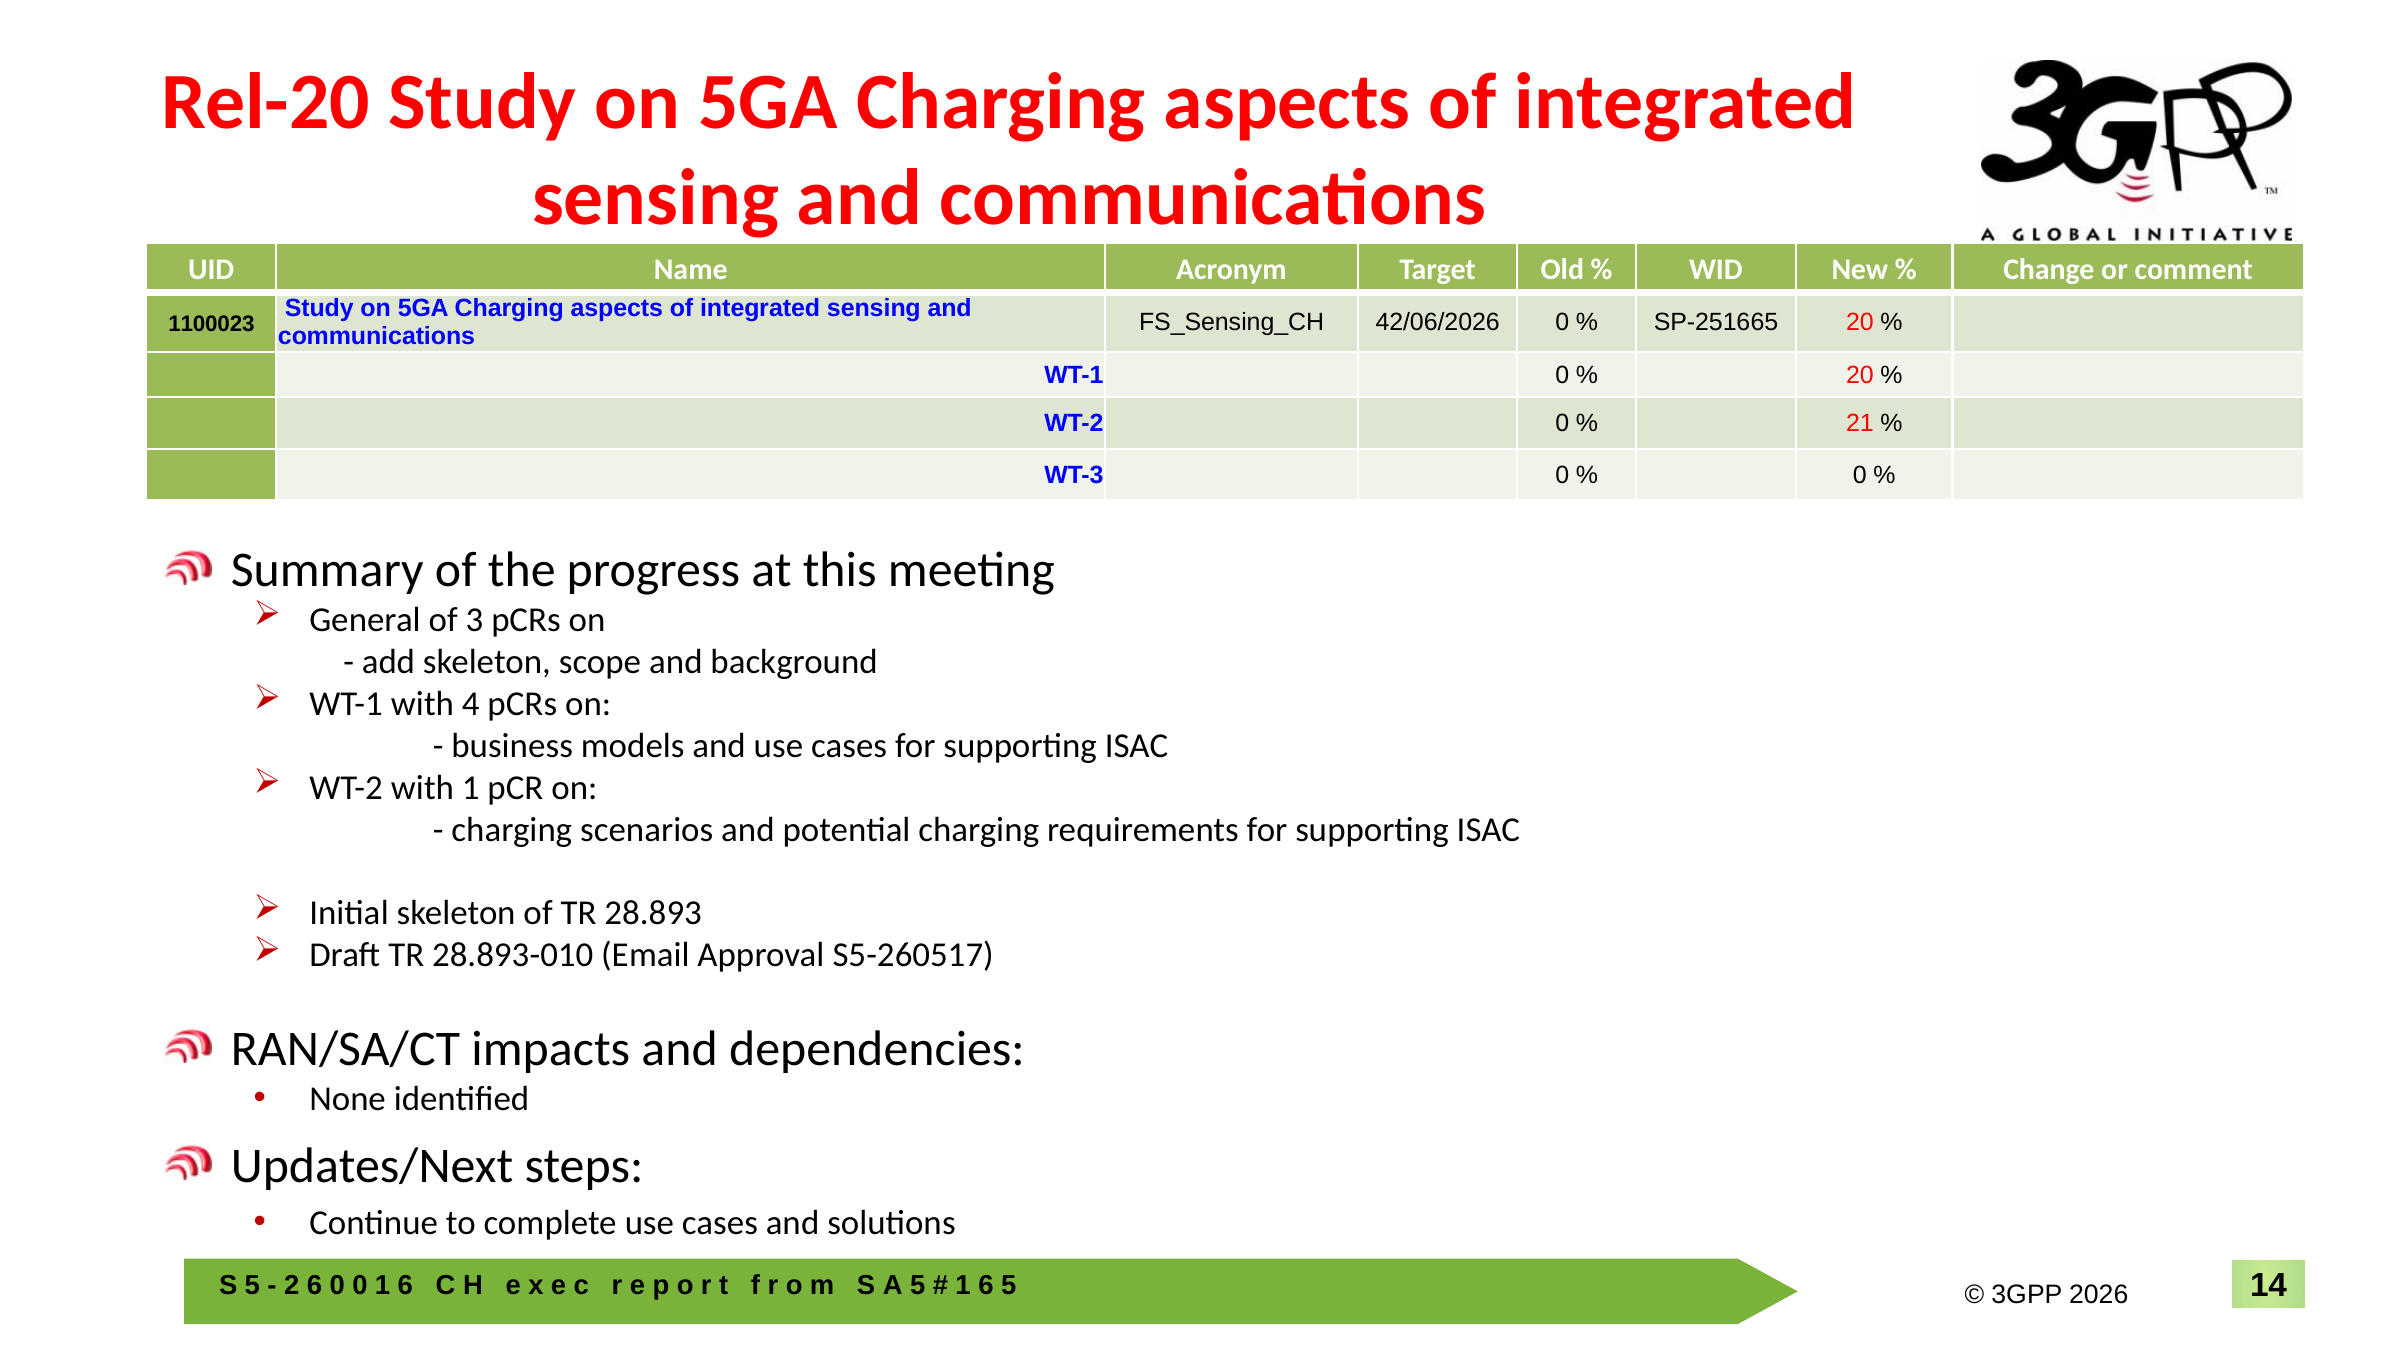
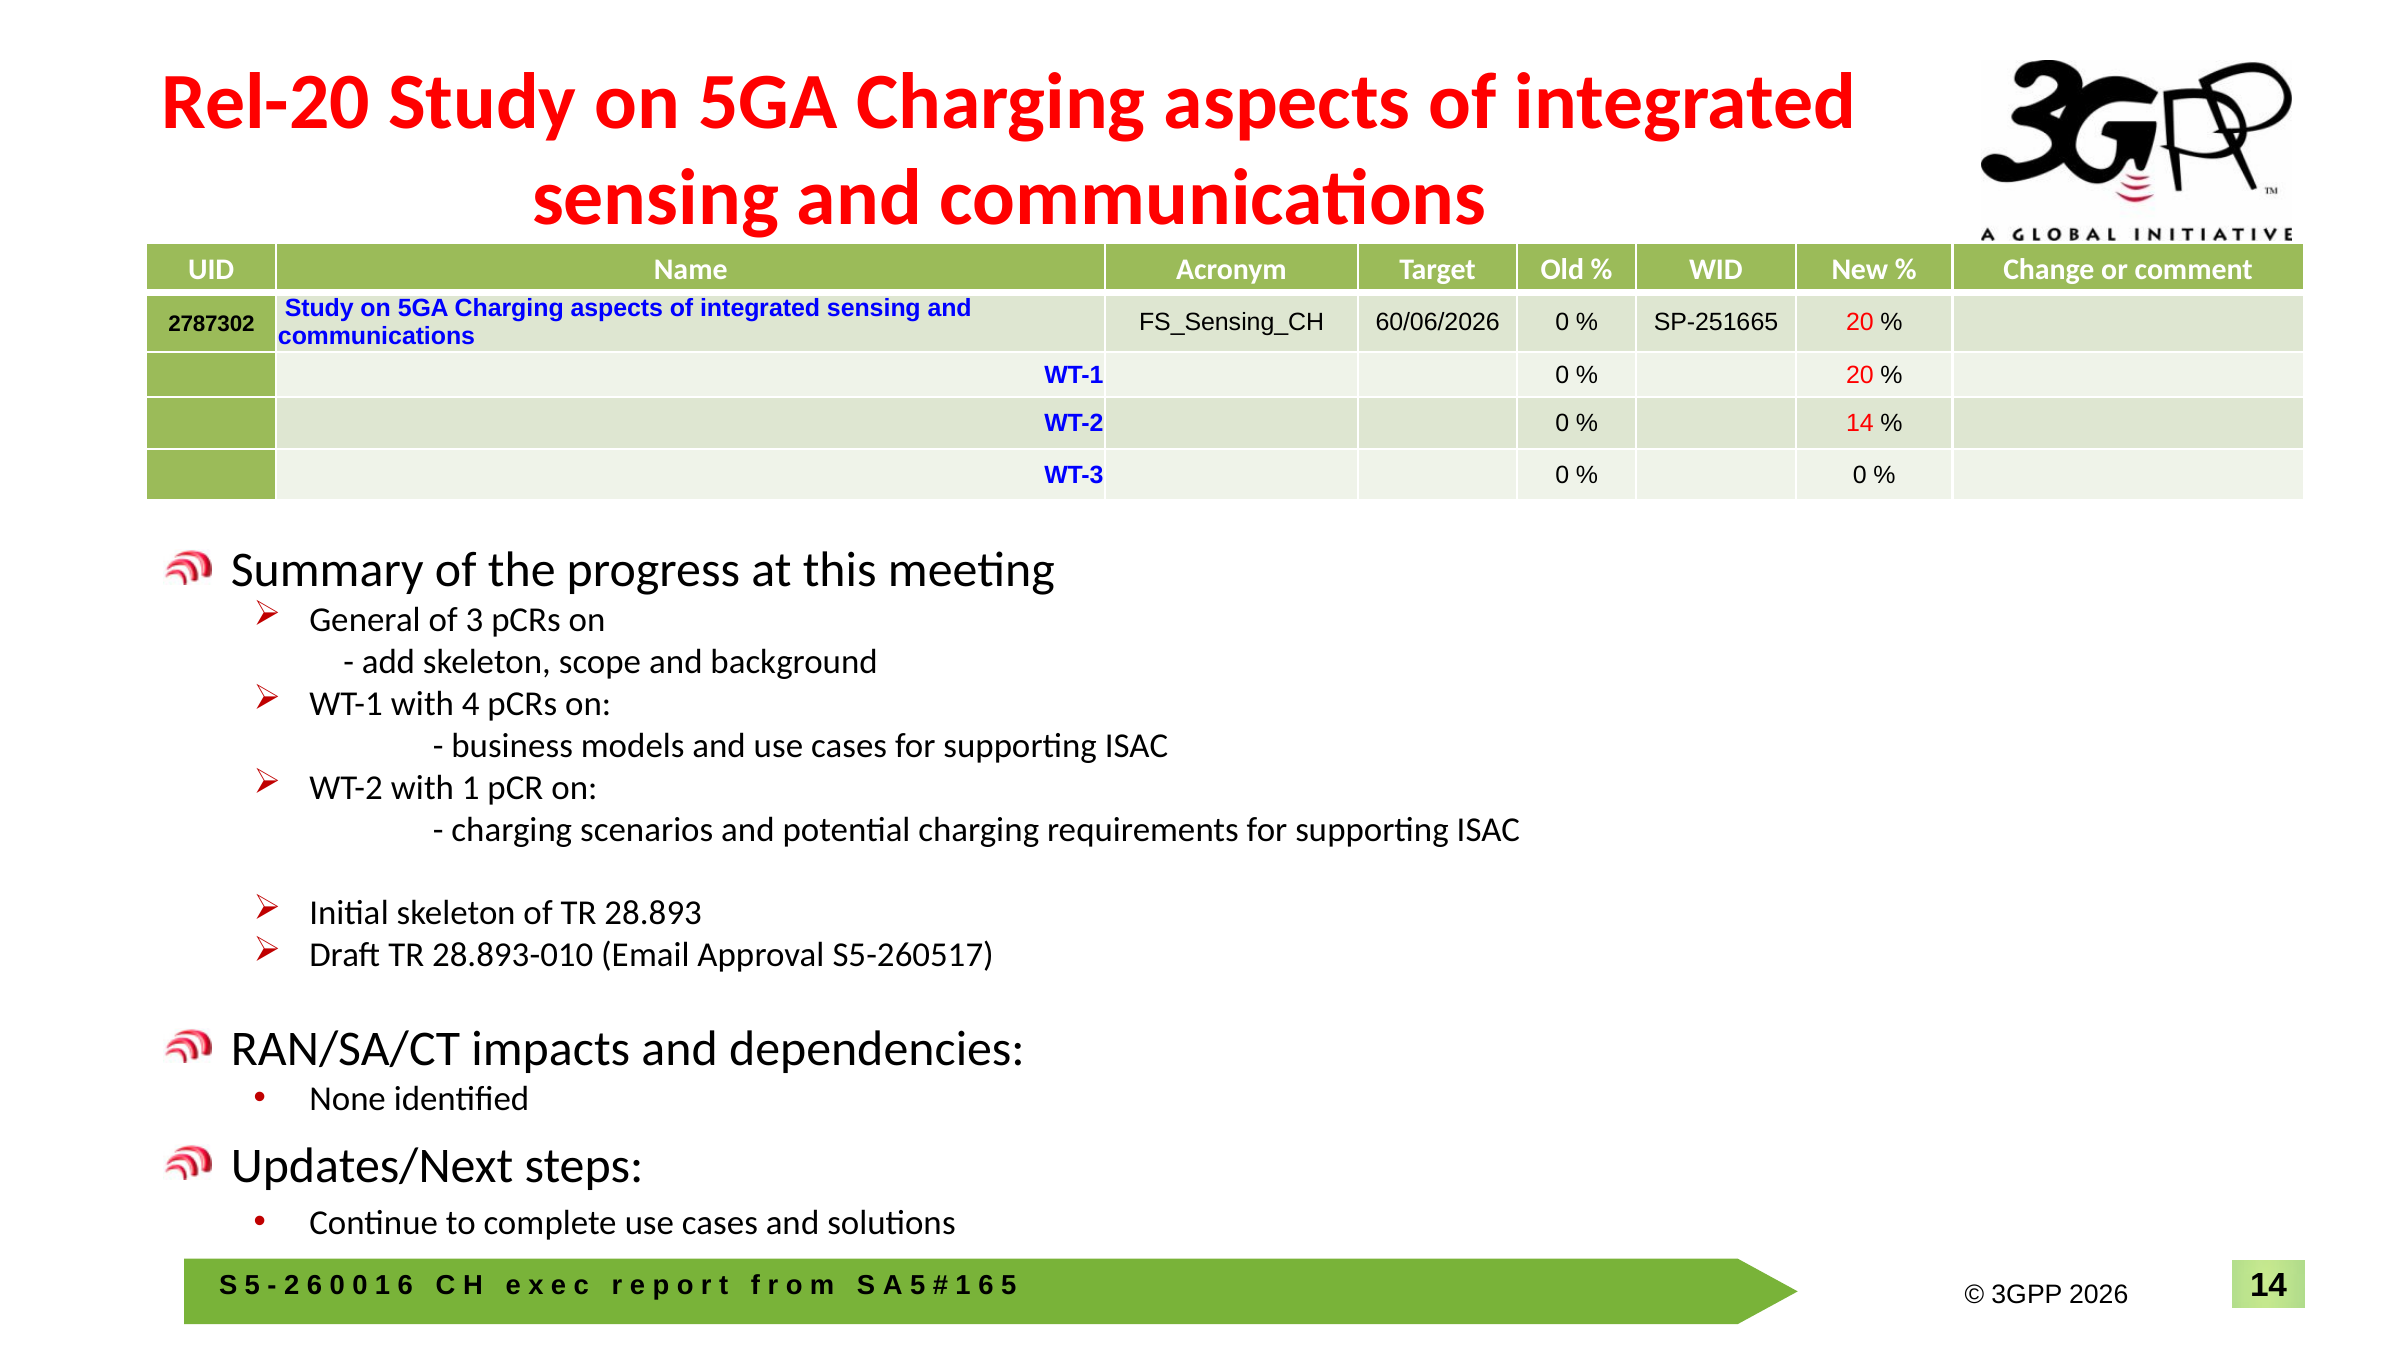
42/06/2026: 42/06/2026 -> 60/06/2026 (1438, 322)
1100023: 1100023 -> 2787302 (211, 324)
21: 21 -> 14 (1860, 423)
